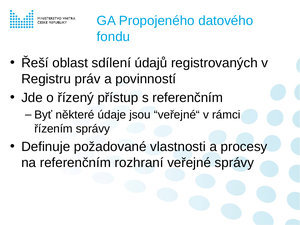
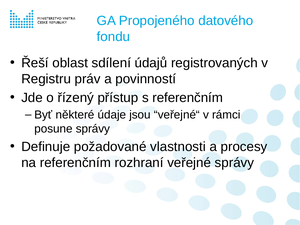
řízením: řízením -> posune (53, 129)
